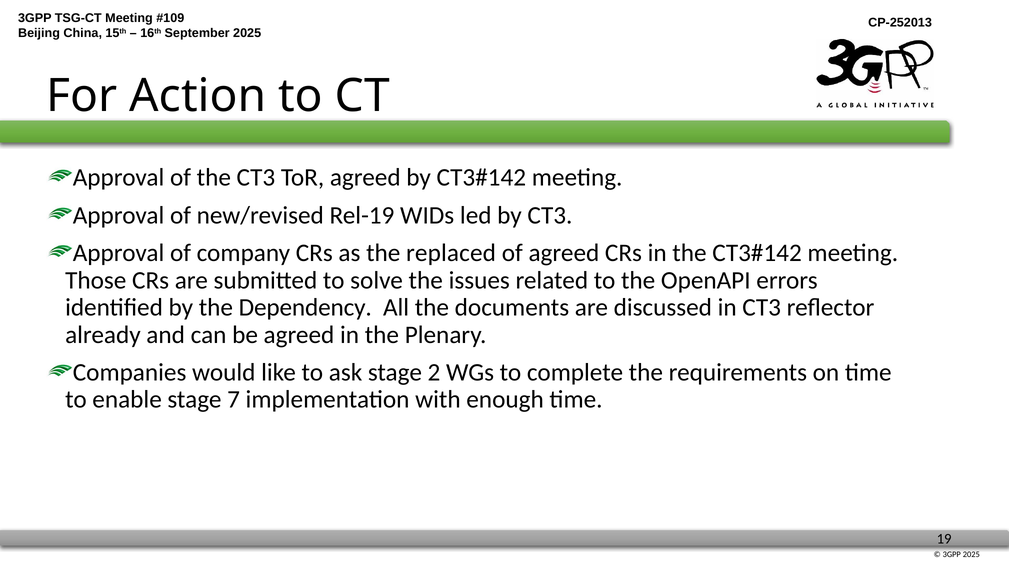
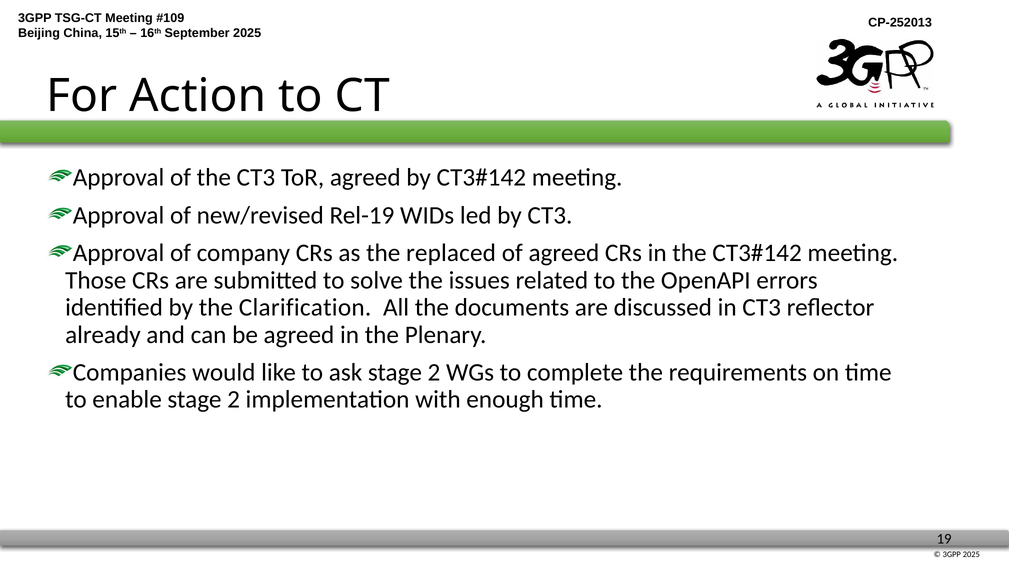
Dependency: Dependency -> Clarification (305, 308)
enable stage 7: 7 -> 2 (234, 400)
